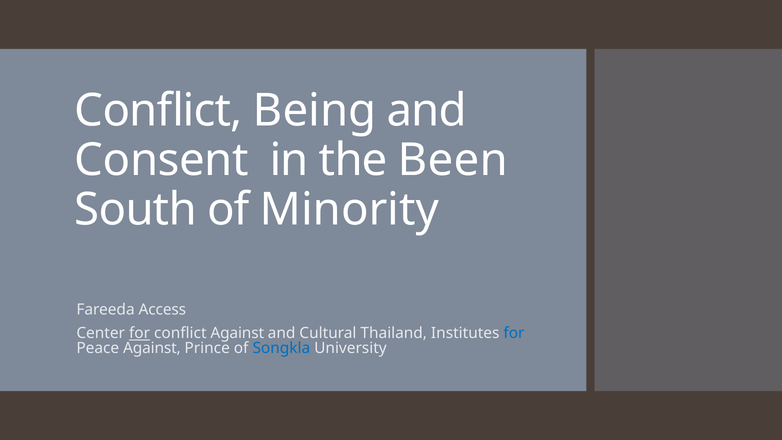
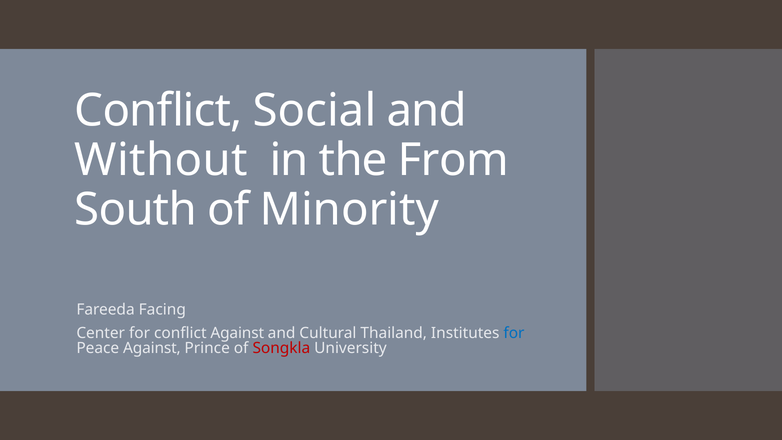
Being: Being -> Social (315, 111)
Consent: Consent -> Without (161, 160)
Been: Been -> From (453, 160)
Access: Access -> Facing (162, 309)
for underline: present -> none (140, 333)
Songkla colour: blue -> red (281, 348)
